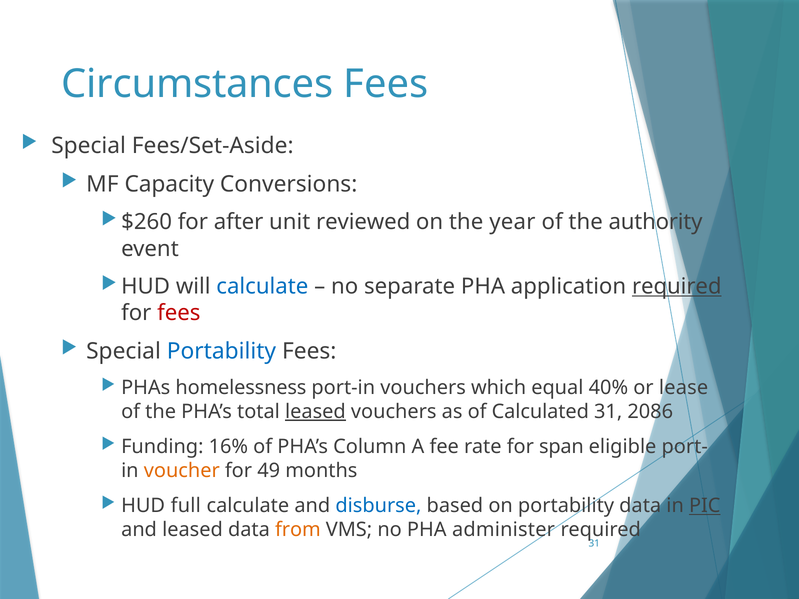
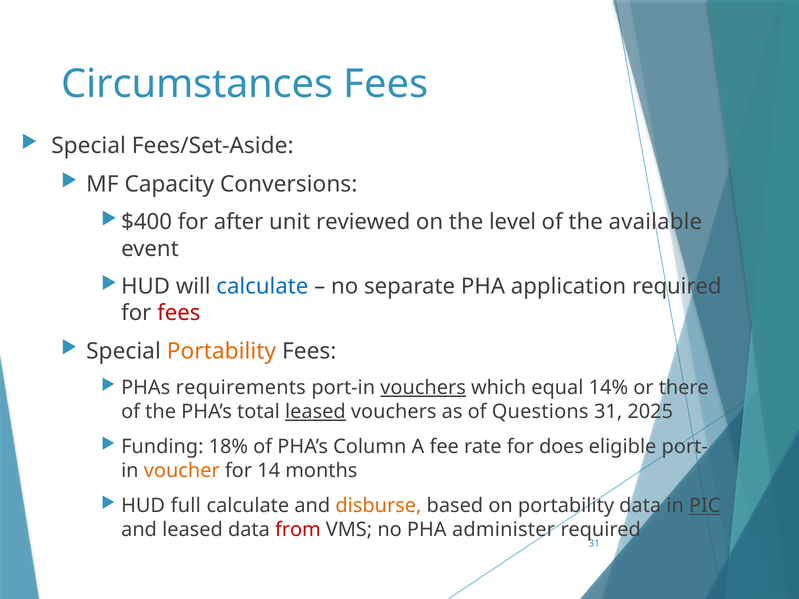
$260: $260 -> $400 (147, 222)
year: year -> level (513, 222)
authority: authority -> available (655, 222)
required underline: present -> none (677, 287)
Portability colour: blue -> orange (221, 351)
homelessness: homelessness -> requirements (241, 388)
vouchers underline: none -> present (423, 388)
40%: 40% -> 14% (608, 388)
lease: lease -> there (684, 388)
Calculated: Calculated -> Questions (540, 412)
2086: 2086 -> 2025 (650, 412)
16%: 16% -> 18% (228, 447)
span: span -> does (561, 447)
49: 49 -> 14 (269, 471)
disburse colour: blue -> orange (378, 506)
from colour: orange -> red (298, 530)
